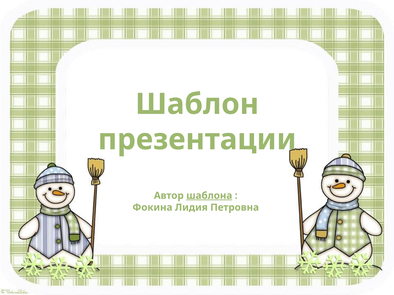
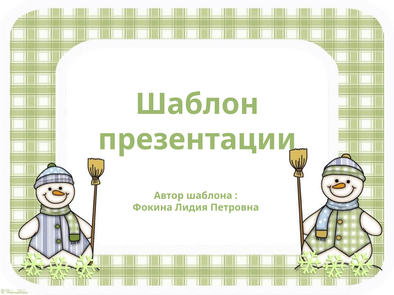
шаблона underline: present -> none (209, 196)
